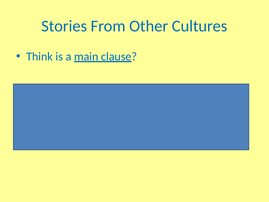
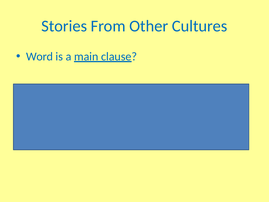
Think: Think -> Word (40, 56)
